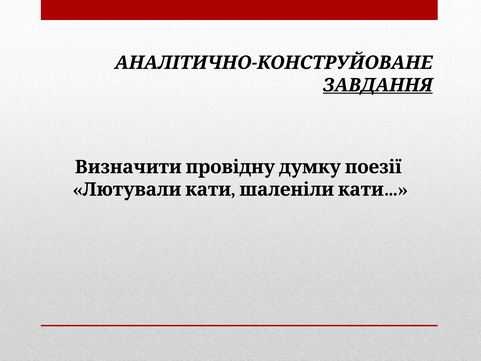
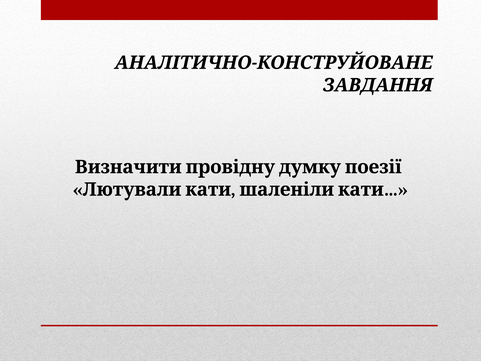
ЗАВДАННЯ underline: present -> none (378, 85)
